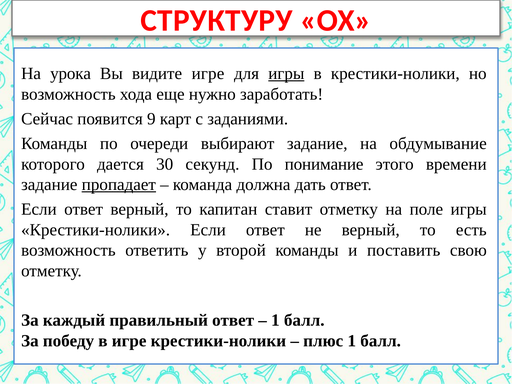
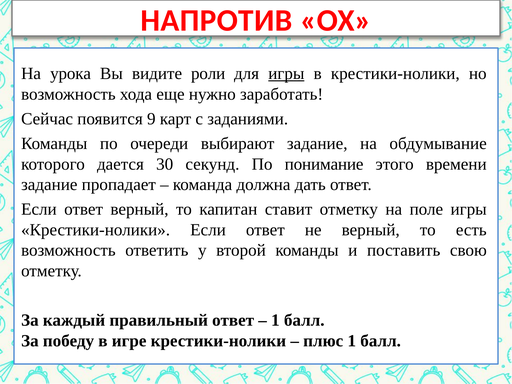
СТРУКТУРУ: СТРУКТУРУ -> НАПРОТИВ (216, 20)
видите игре: игре -> роли (208, 74)
пропадает underline: present -> none (119, 185)
